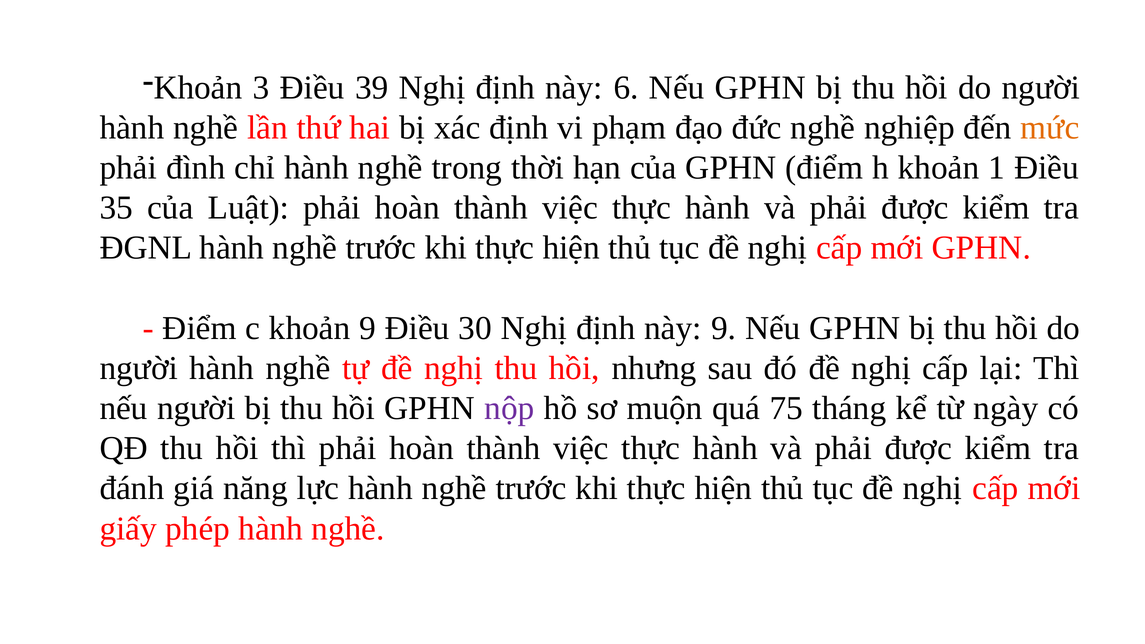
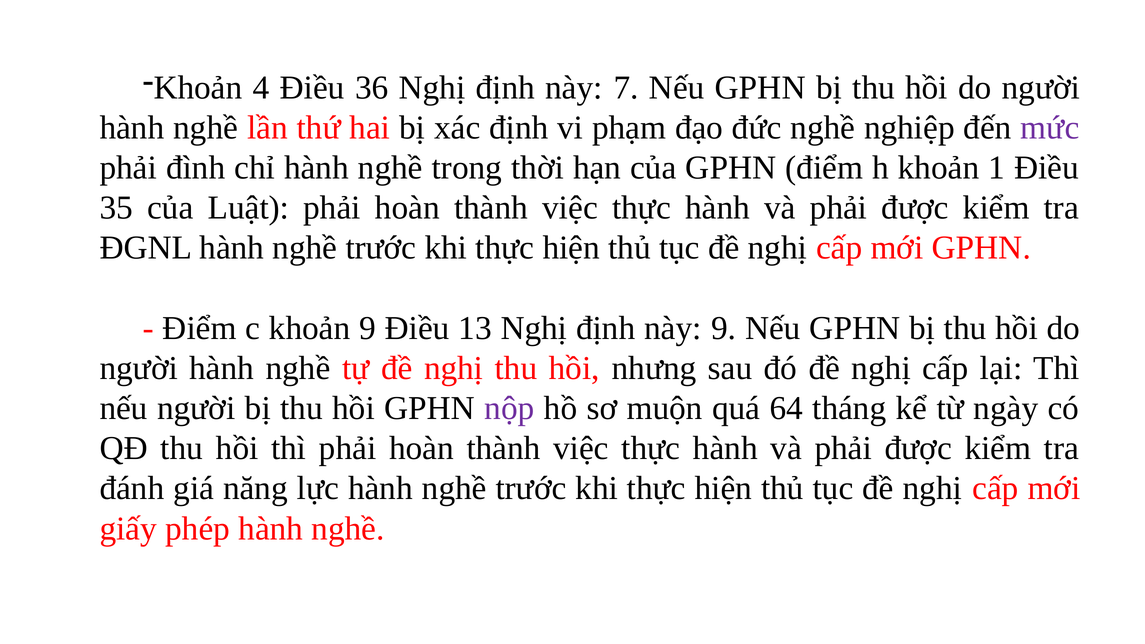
3: 3 -> 4 (261, 88)
39: 39 -> 36 (372, 88)
6: 6 -> 7 (626, 88)
mức colour: orange -> purple (1050, 128)
30: 30 -> 13 (475, 328)
75: 75 -> 64 (786, 408)
